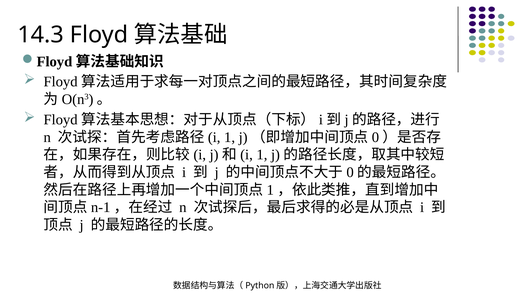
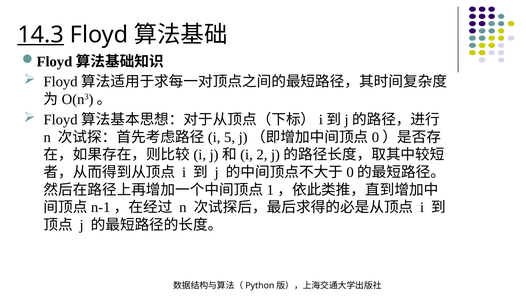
14.3 underline: none -> present (41, 35)
1: 1 -> 5 (230, 137)
1: 1 -> 2 (262, 155)
